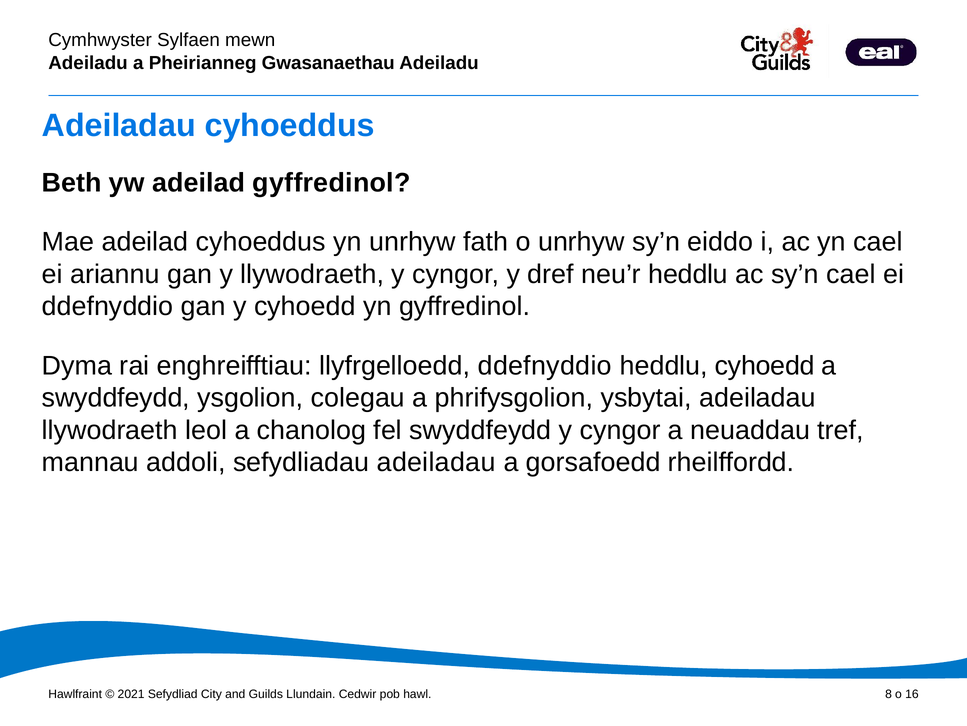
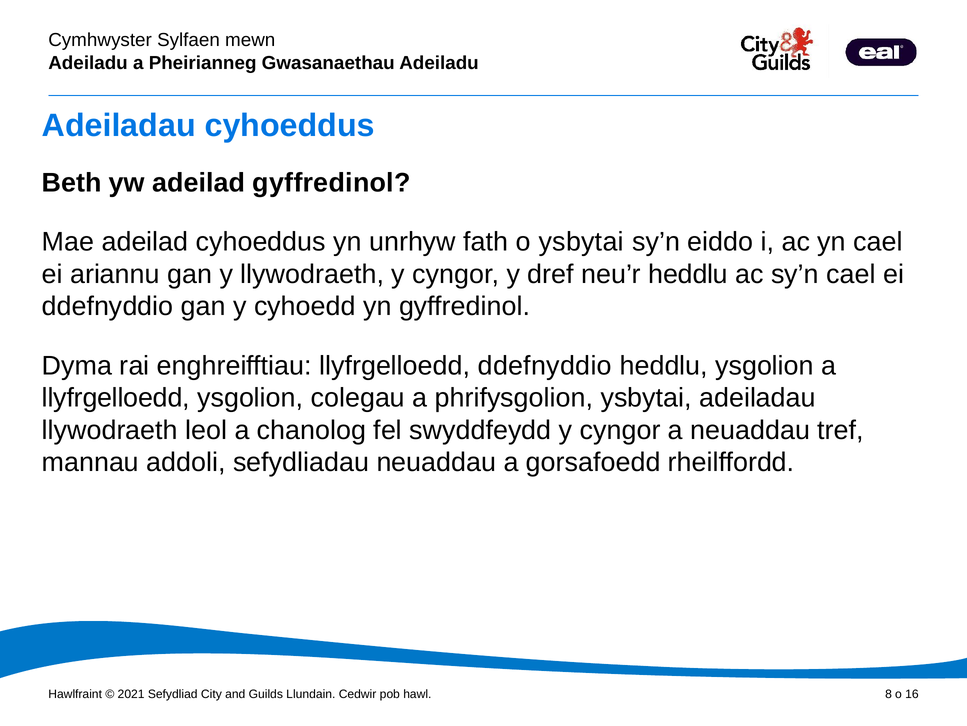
o unrhyw: unrhyw -> ysbytai (581, 242)
heddlu cyhoedd: cyhoedd -> ysgolion (765, 365)
swyddfeydd: swyddfeydd -> llyfrgelloedd (116, 398)
sefydliadau adeiladau: adeiladau -> neuaddau (436, 462)
